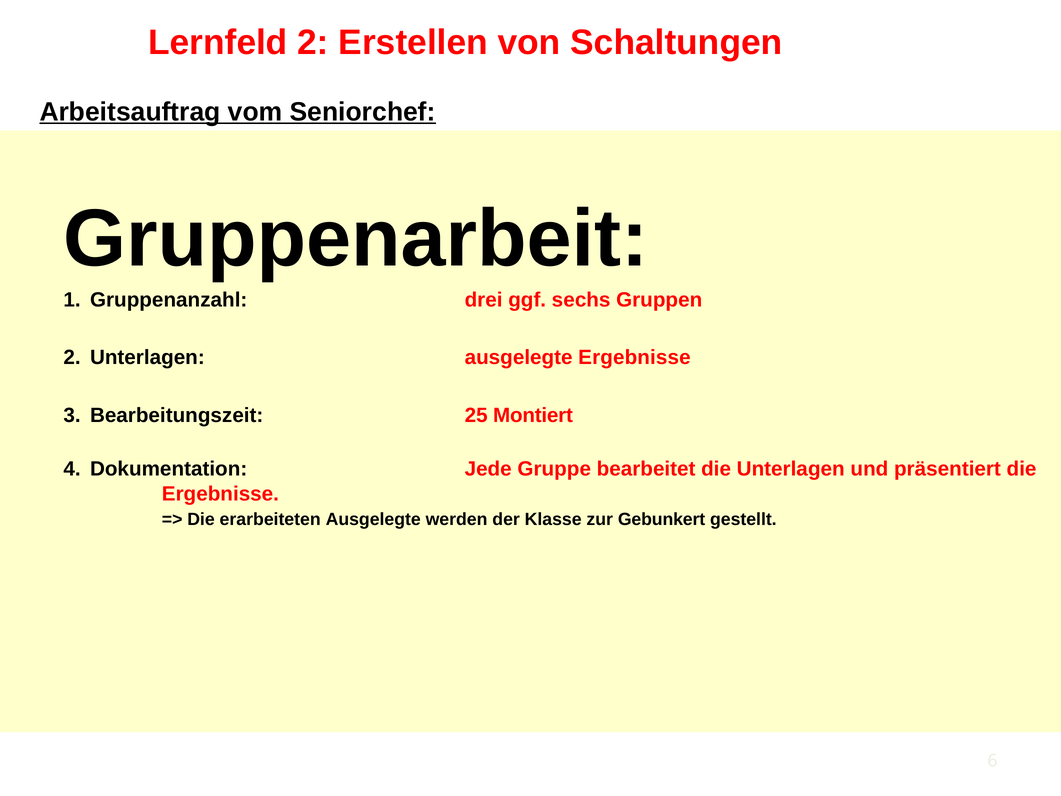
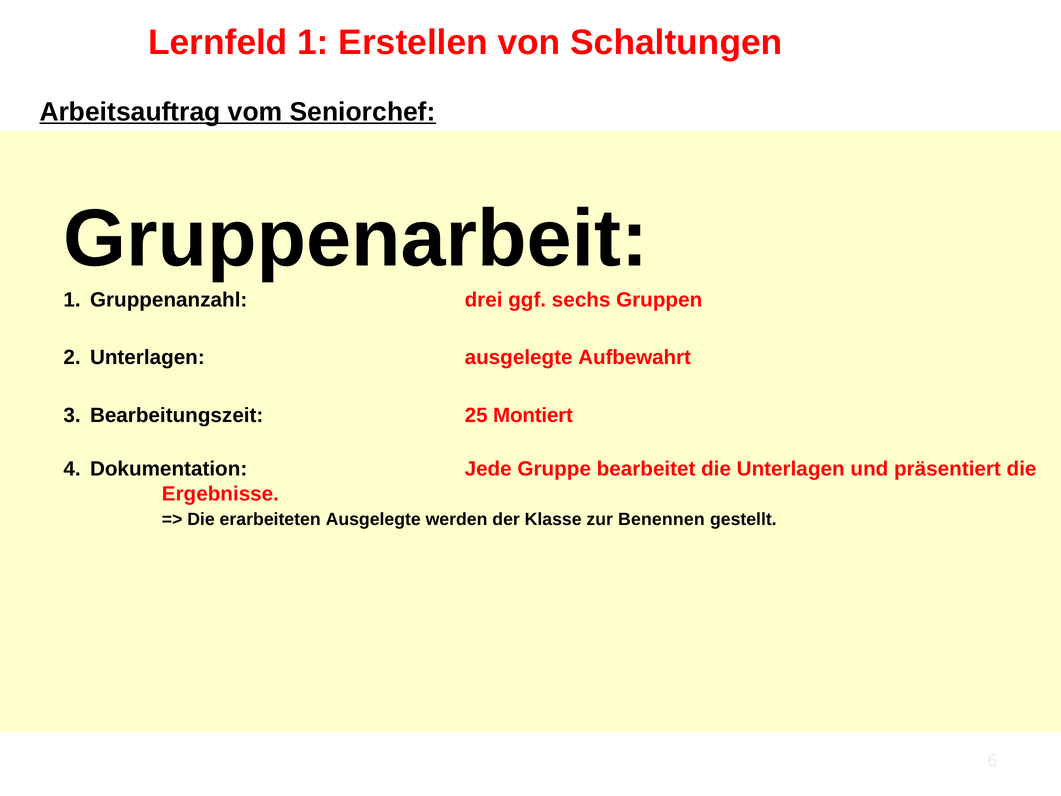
Lernfeld 2: 2 -> 1 (313, 42)
ausgelegte Ergebnisse: Ergebnisse -> Aufbewahrt (635, 357)
Gebunkert: Gebunkert -> Benennen (661, 519)
